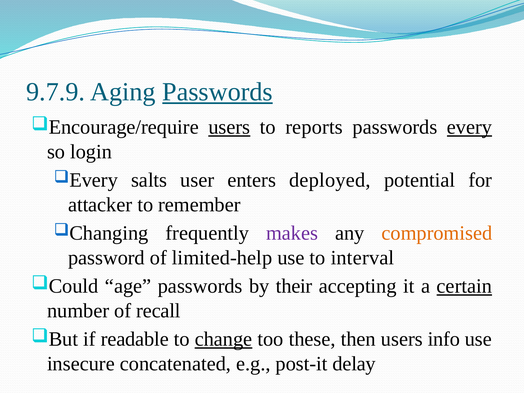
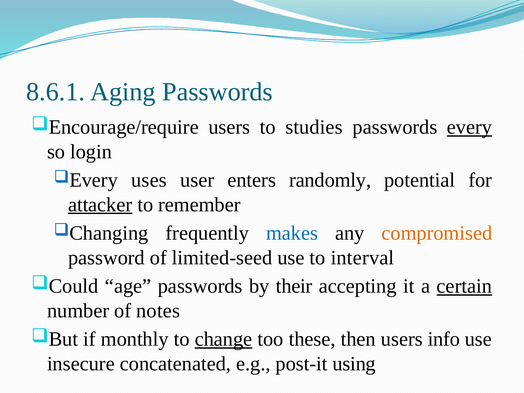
9.7.9: 9.7.9 -> 8.6.1 (56, 92)
Passwords underline: present -> none (218, 92)
users underline: present -> none (229, 127)
reports: reports -> studies (314, 127)
salts: salts -> uses (149, 180)
deployed: deployed -> randomly (330, 180)
attacker underline: none -> present (100, 205)
makes colour: purple -> blue (292, 233)
limited-help: limited-help -> limited-seed (222, 258)
recall: recall -> notes (158, 311)
readable: readable -> monthly (135, 339)
delay: delay -> using (354, 364)
